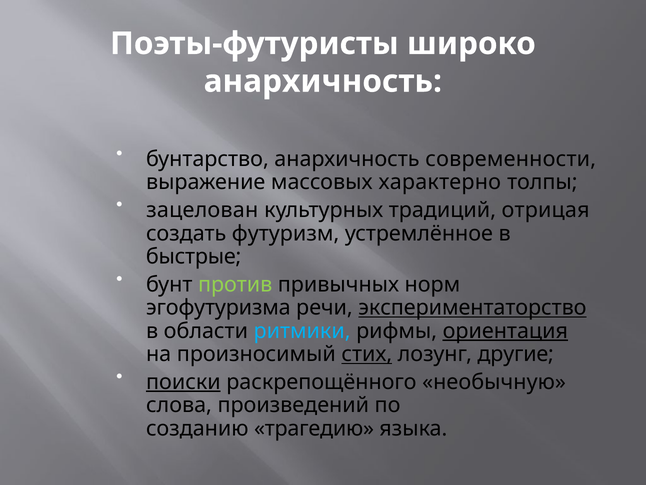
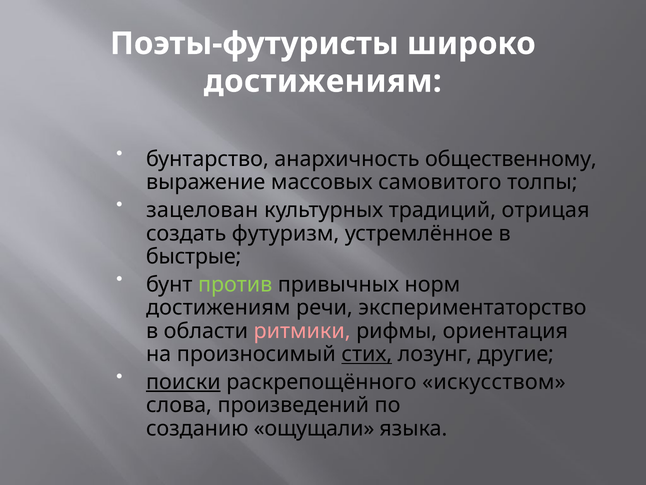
анархичность: анархичность -> достижениям (323, 81)
современности: современности -> общественному (511, 159)
характерно: характерно -> самовитого (440, 182)
эгофутуризма: эгофутуризма -> достижениям (218, 307)
экспериментаторство underline: present -> none (472, 307)
ритмики colour: light blue -> pink (302, 331)
ориентация underline: present -> none (505, 331)
необычную: необычную -> искусством (494, 382)
трагедию: трагедию -> ощущали (314, 428)
